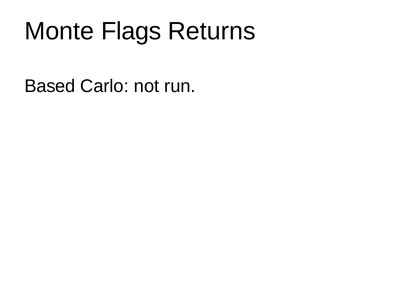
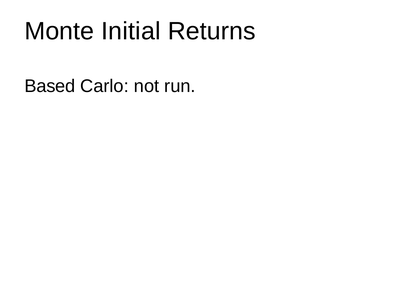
Flags: Flags -> Initial (131, 31)
